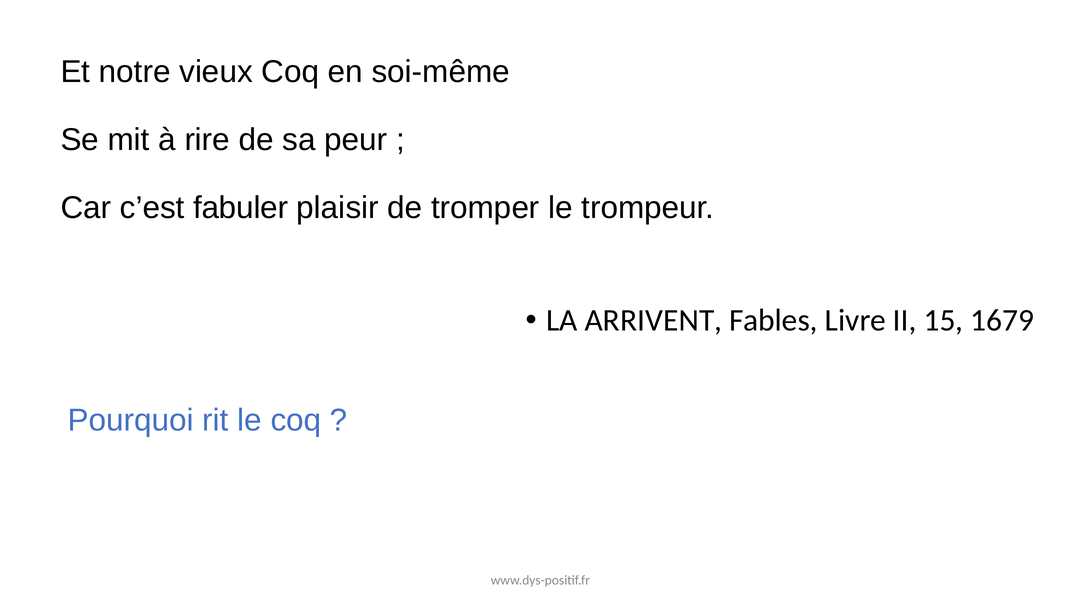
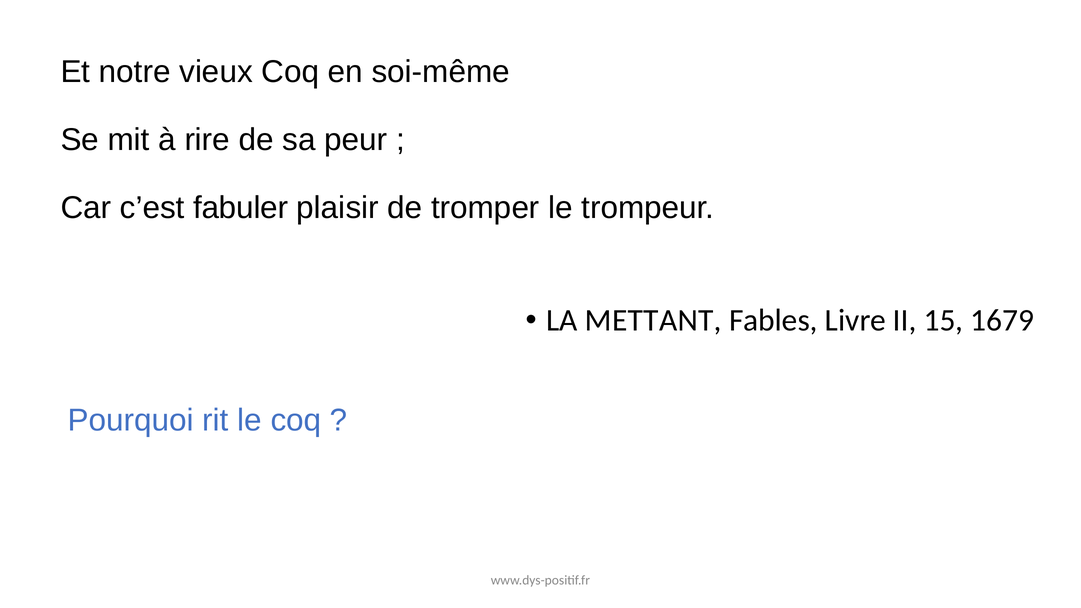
ARRIVENT: ARRIVENT -> METTANT (653, 320)
